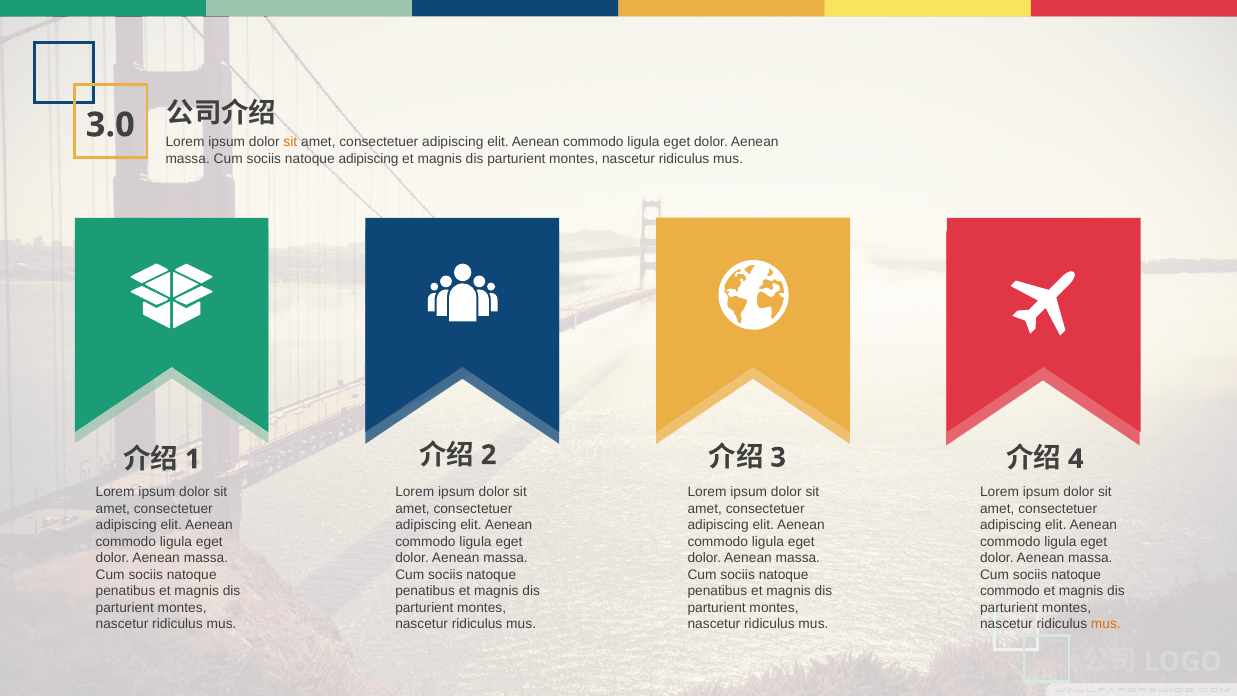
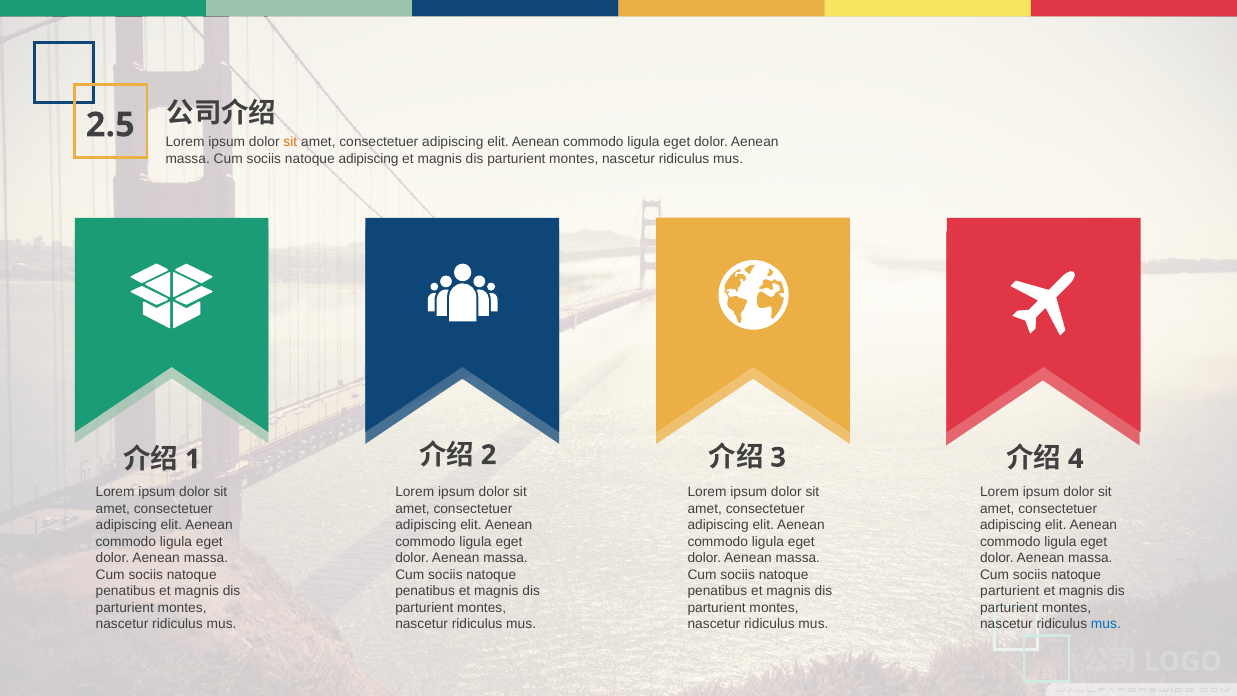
3.0: 3.0 -> 2.5 (110, 125)
commodo: commodo -> parturient (1010, 591)
mus colour: orange -> blue (1106, 624)
